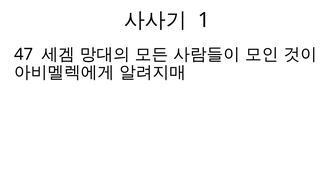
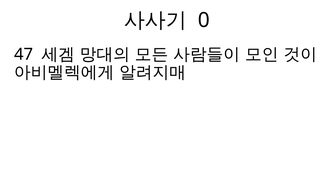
1: 1 -> 0 (204, 20)
